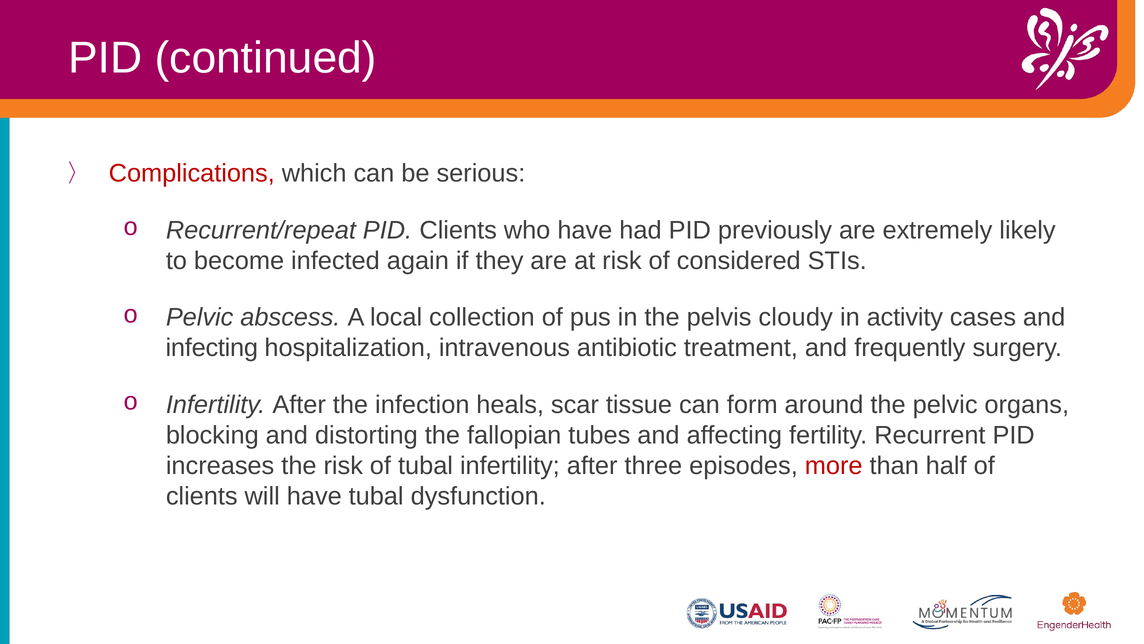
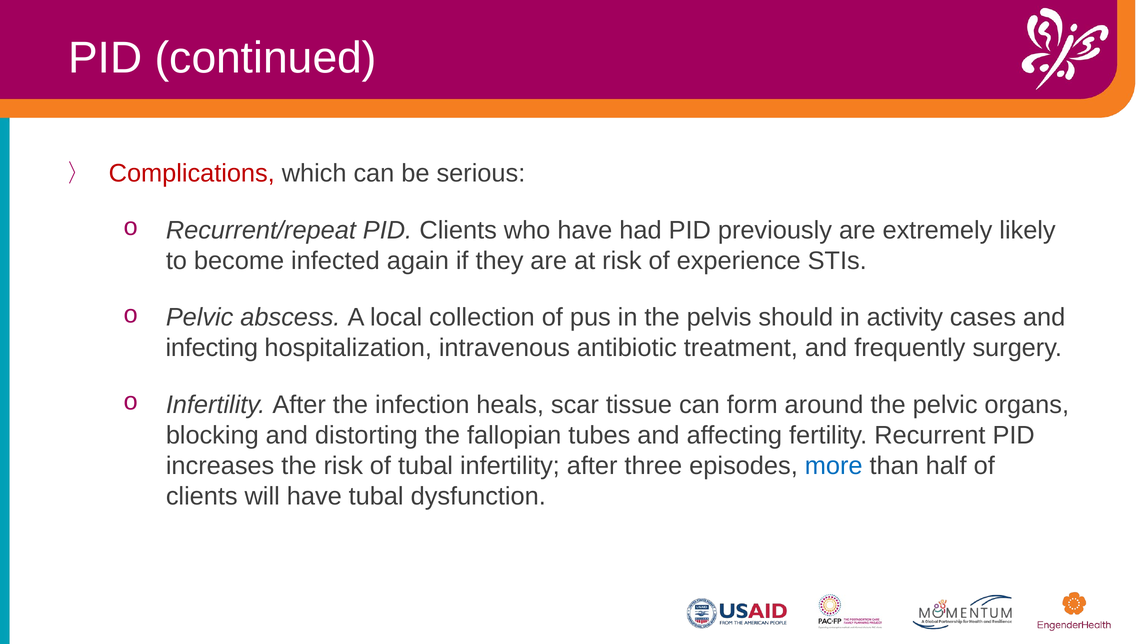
considered: considered -> experience (739, 261)
cloudy: cloudy -> should (796, 317)
more colour: red -> blue (834, 466)
